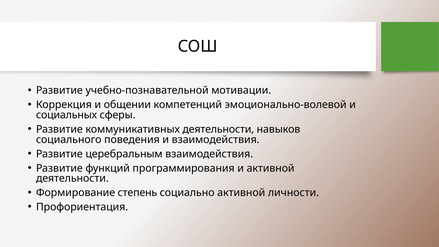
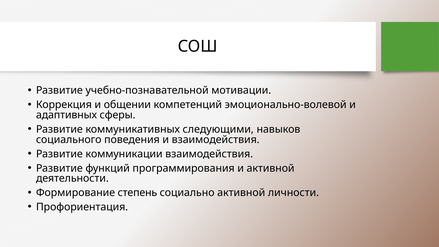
социальных: социальных -> адаптивных (67, 115)
коммуникативных деятельности: деятельности -> следующими (218, 129)
церебральным: церебральным -> коммуникации (124, 154)
